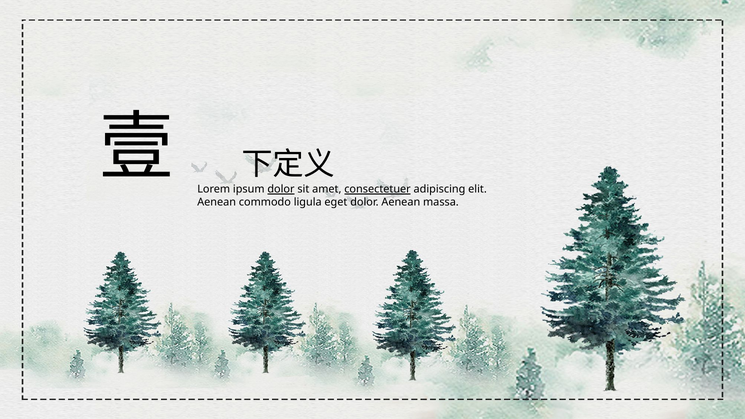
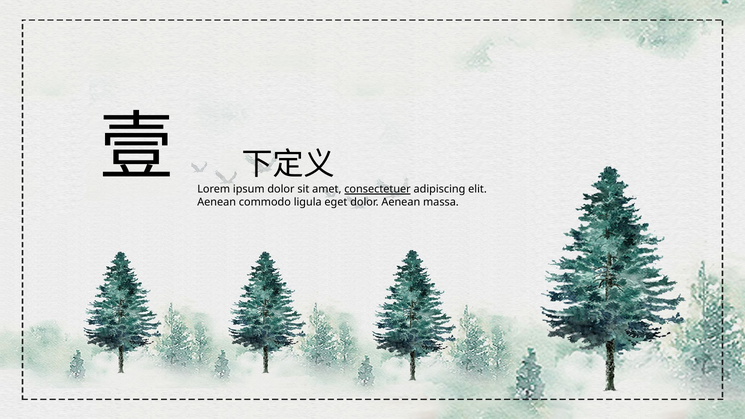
dolor underline: present -> none (281, 189)
